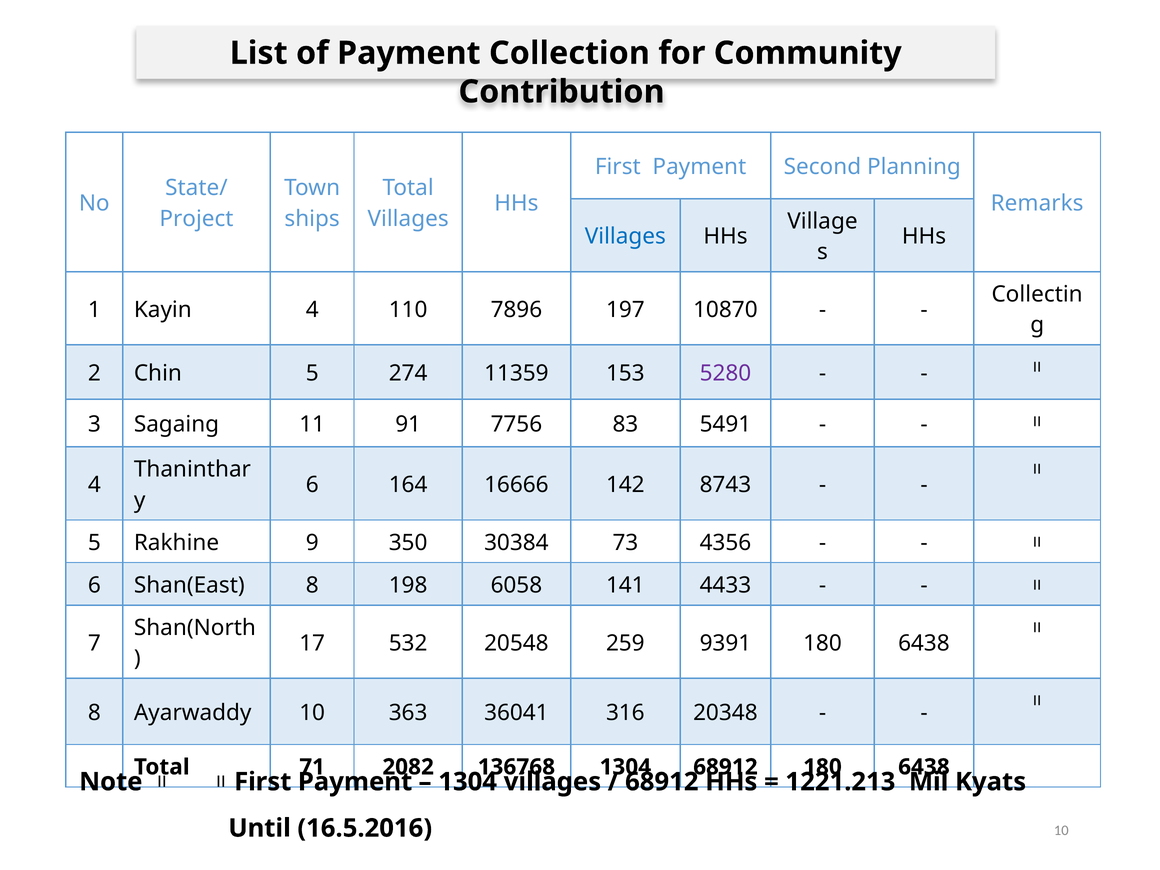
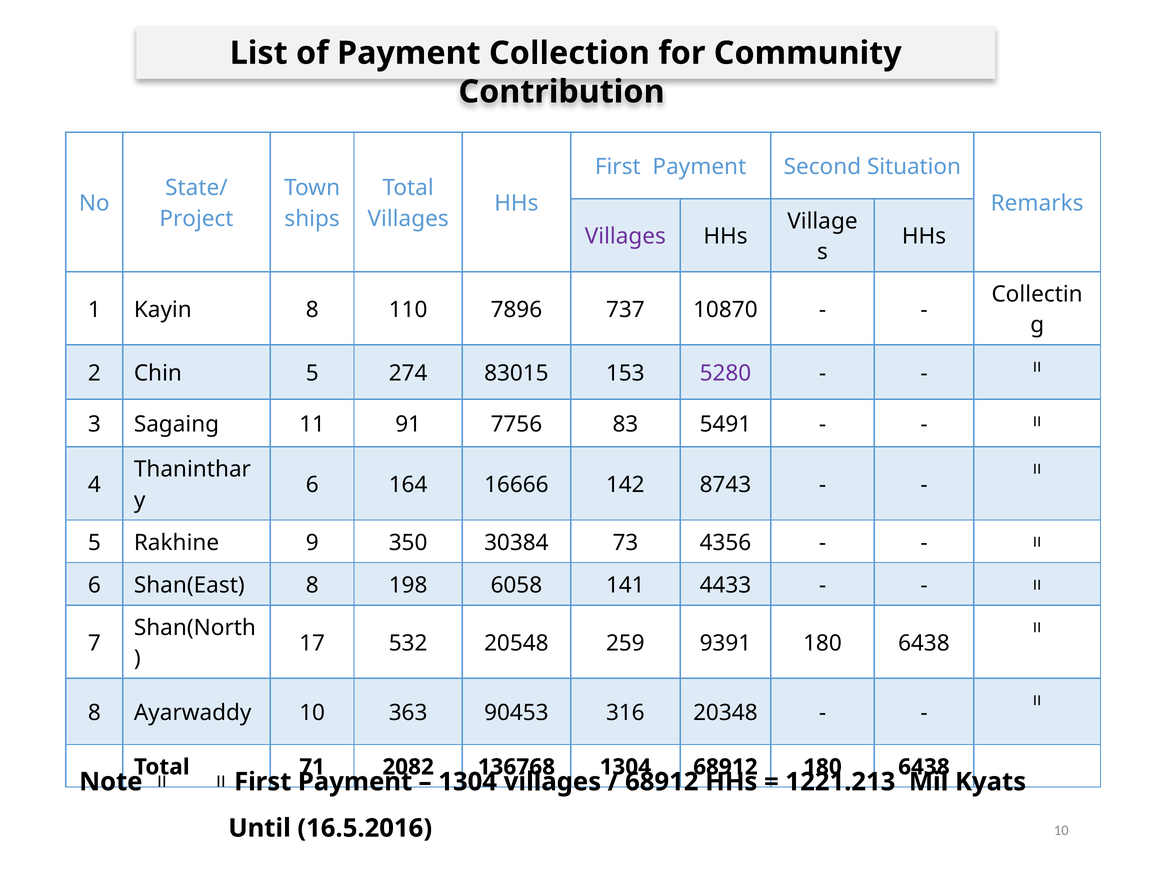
Planning: Planning -> Situation (914, 167)
Villages colour: blue -> purple (625, 236)
Kayin 4: 4 -> 8 (312, 310)
197: 197 -> 737 (625, 310)
11359: 11359 -> 83015 (516, 373)
36041: 36041 -> 90453 (516, 713)
